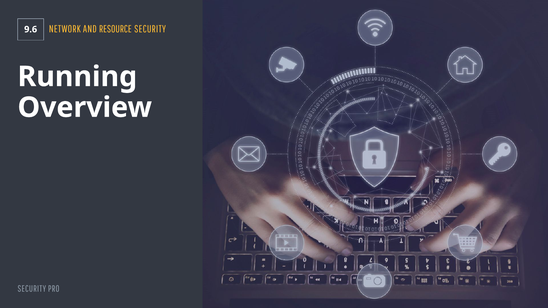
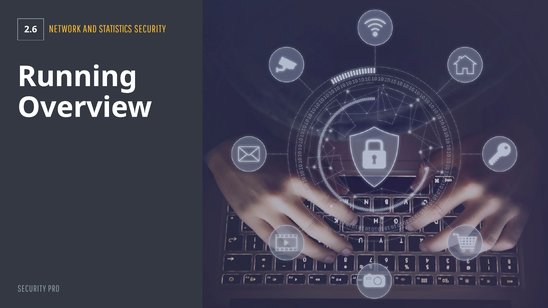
9.6: 9.6 -> 2.6 (31, 29)
RESOURCE: RESOURCE -> STATISTICS (115, 29)
